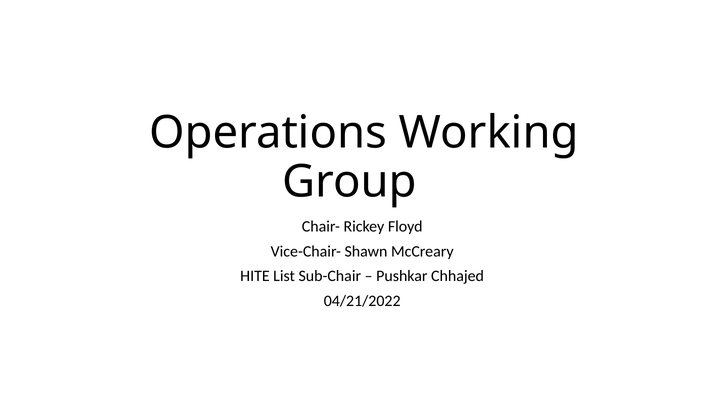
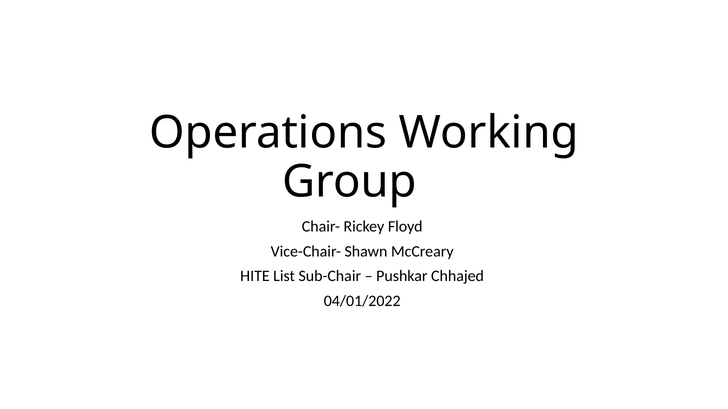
04/21/2022: 04/21/2022 -> 04/01/2022 (362, 301)
